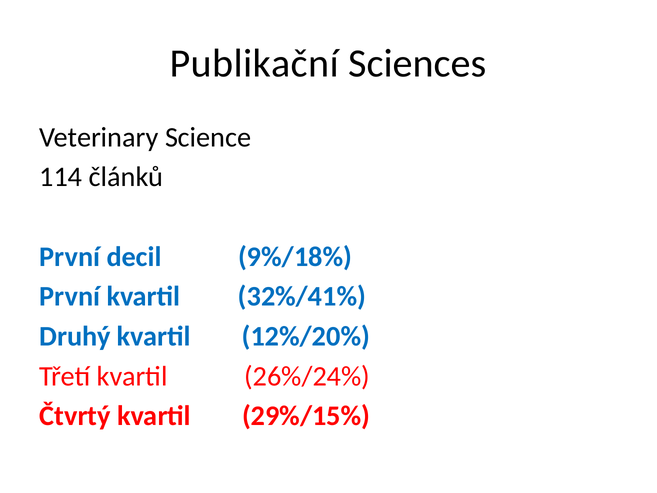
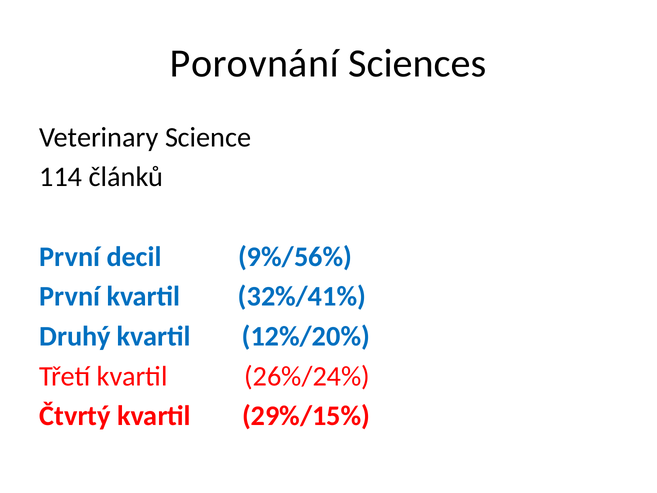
Publikační: Publikační -> Porovnání (254, 64)
9%/18%: 9%/18% -> 9%/56% (295, 257)
